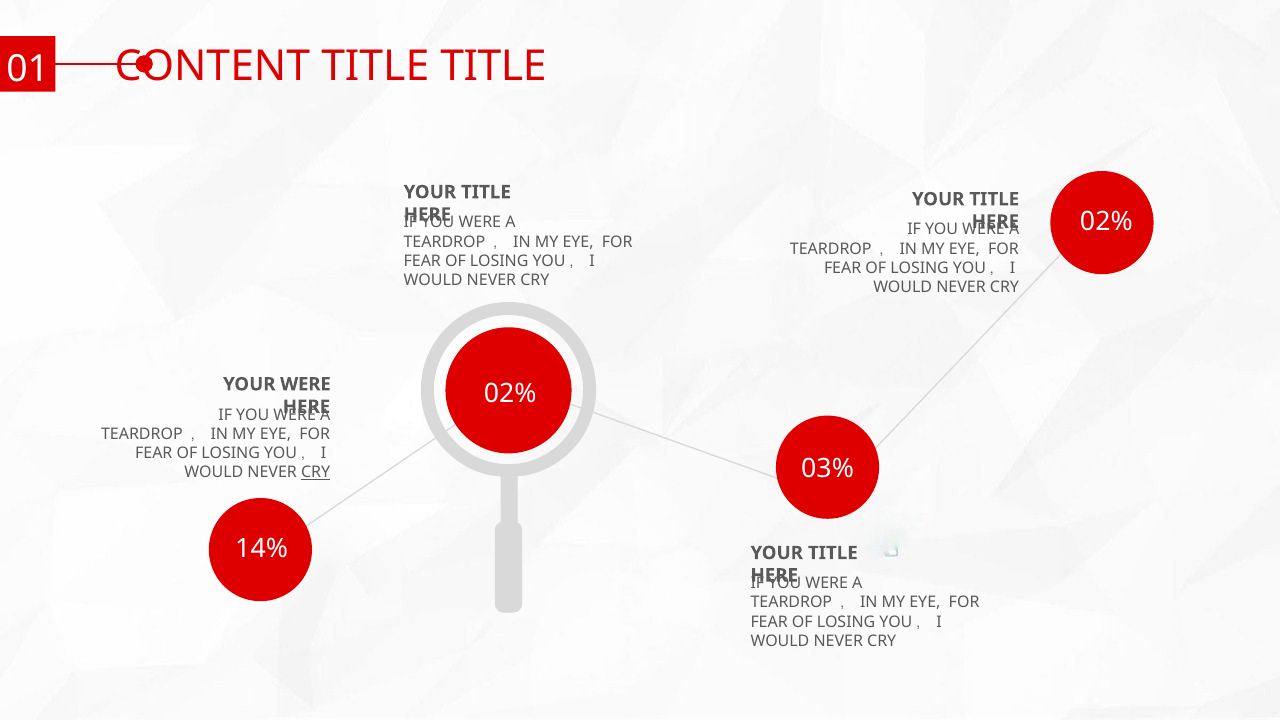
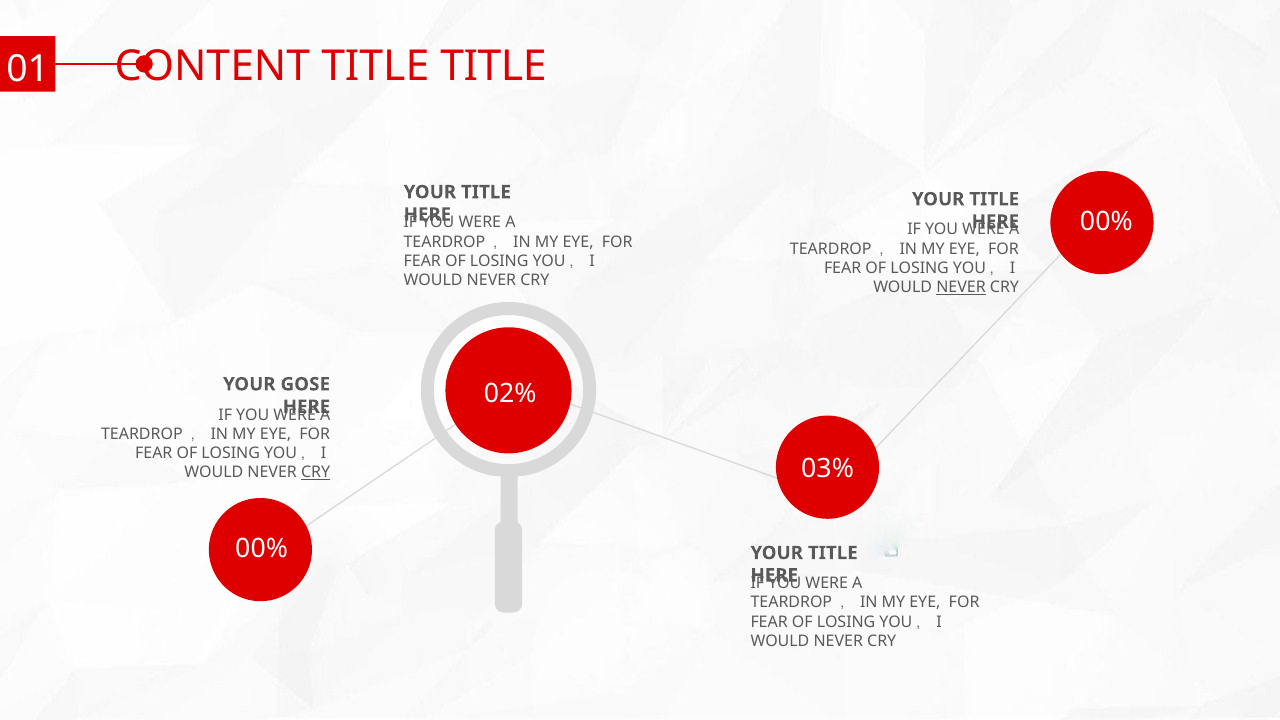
02%: 02% -> 00% (1106, 222)
NEVER underline: none -> present (961, 287)
YOUR WERE: WERE -> GOSE (305, 384)
14%: 14% -> 00% (262, 549)
